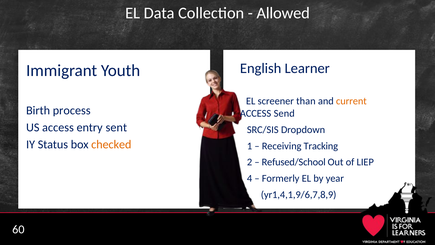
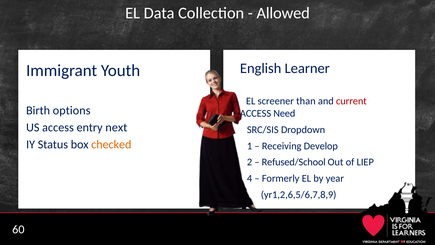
current colour: orange -> red (351, 101)
process: process -> options (72, 110)
Send: Send -> Need (284, 113)
sent: sent -> next (116, 127)
Tracking: Tracking -> Develop (321, 146)
yr1,4,1,9/6,7,8,9: yr1,4,1,9/6,7,8,9 -> yr1,2,6,5/6,7,8,9 (299, 194)
